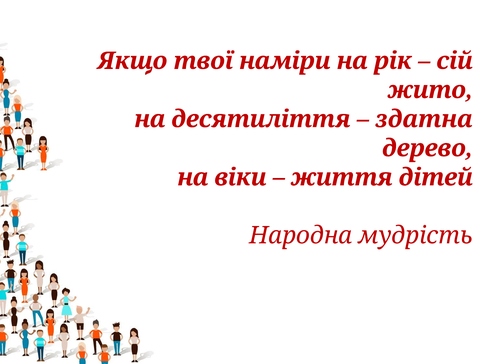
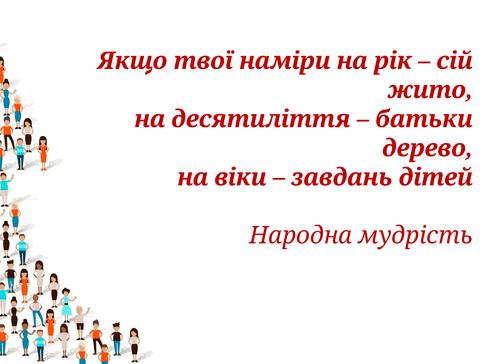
здатна: здатна -> батьки (424, 119)
життя: життя -> завдань (342, 177)
